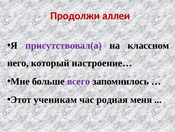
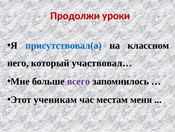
аллеи: аллеи -> уроки (116, 16)
присутствовал(а colour: purple -> blue (64, 45)
настроение…: настроение… -> участвовал… (102, 63)
родная: родная -> местам (112, 99)
